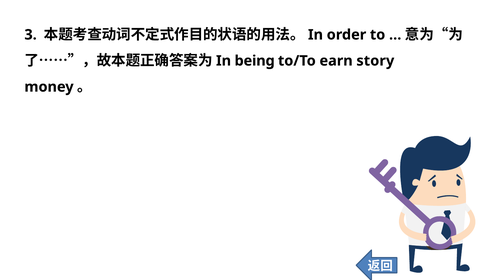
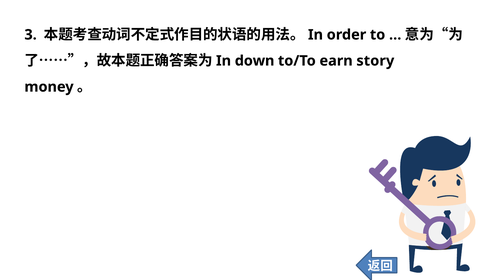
being: being -> down (255, 61)
